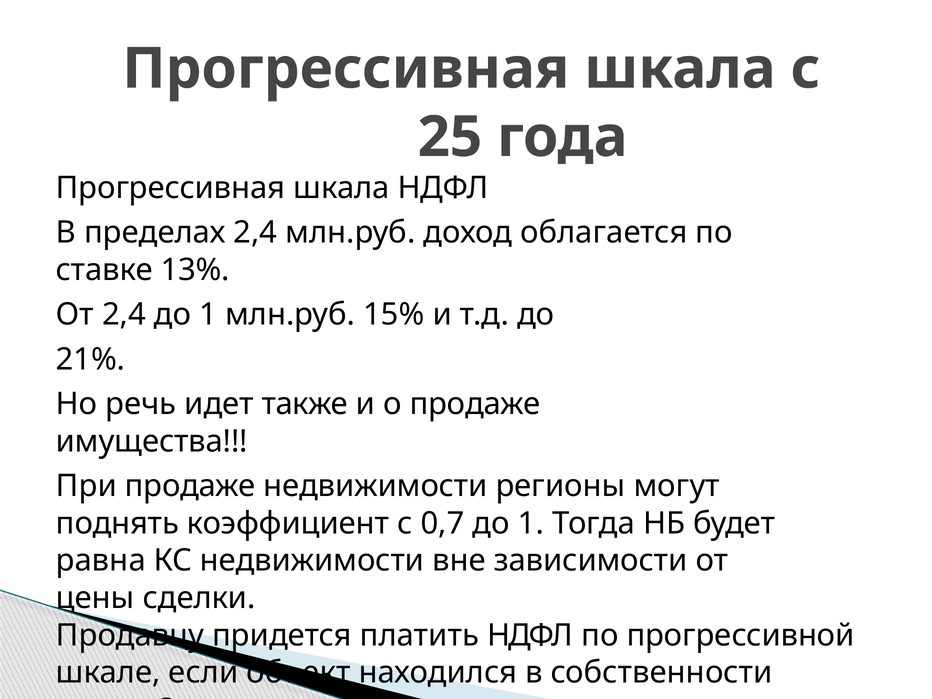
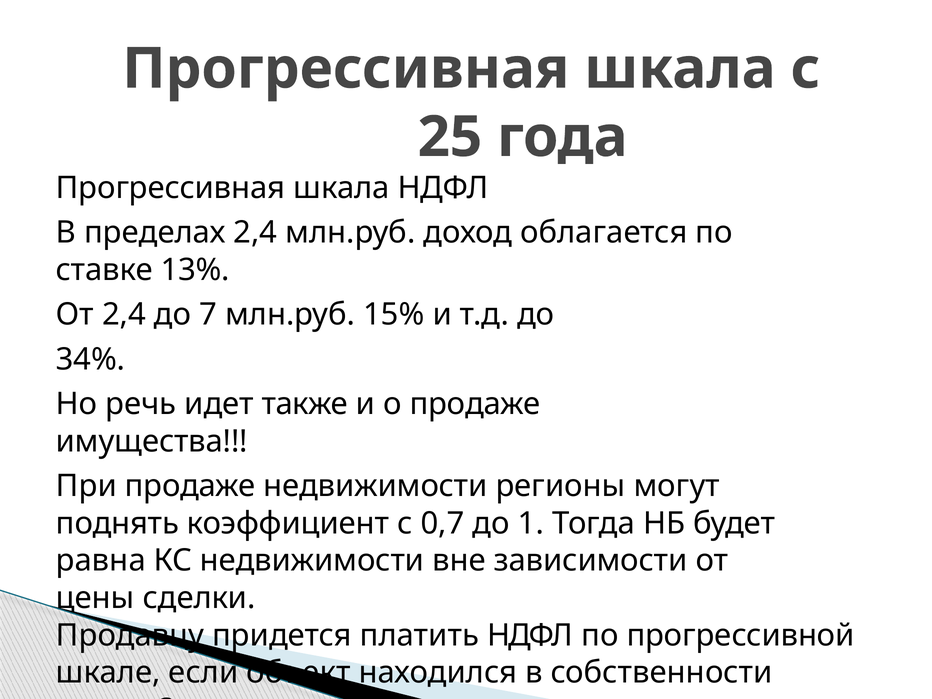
2,4 до 1: 1 -> 7 (208, 315)
21%: 21% -> 34% (90, 359)
